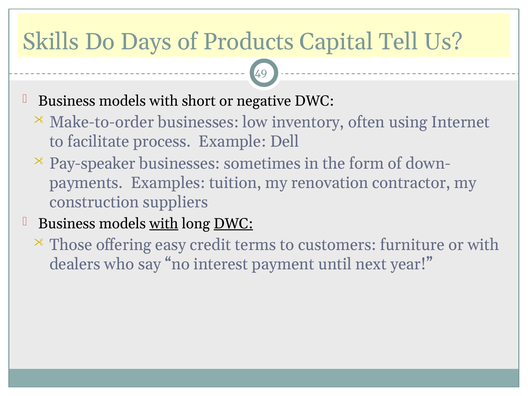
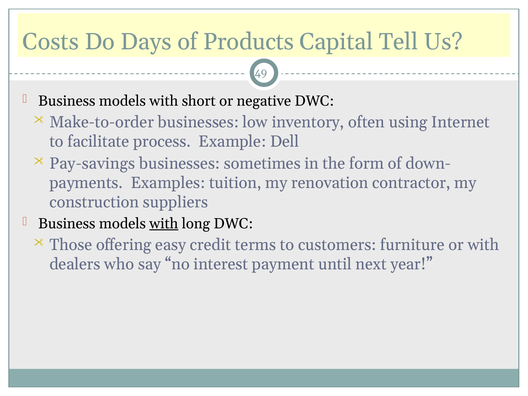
Skills: Skills -> Costs (51, 42)
Pay-speaker: Pay-speaker -> Pay-savings (92, 163)
DWC underline: present -> none (233, 224)
